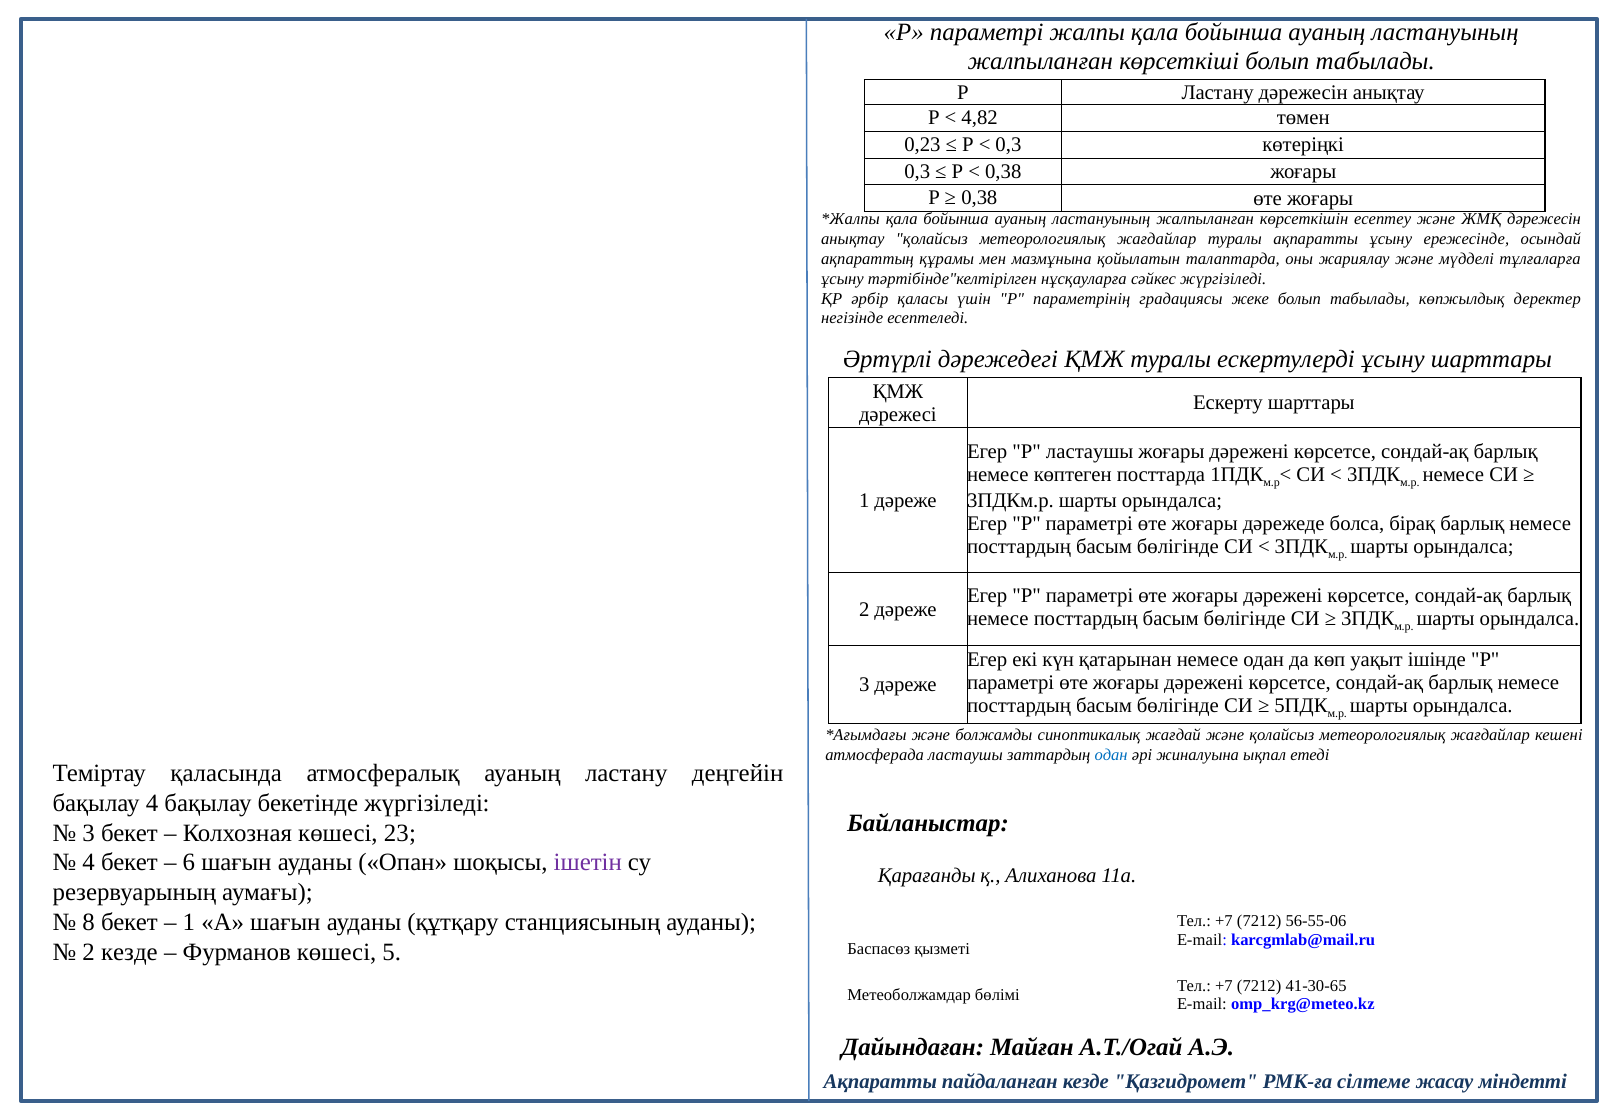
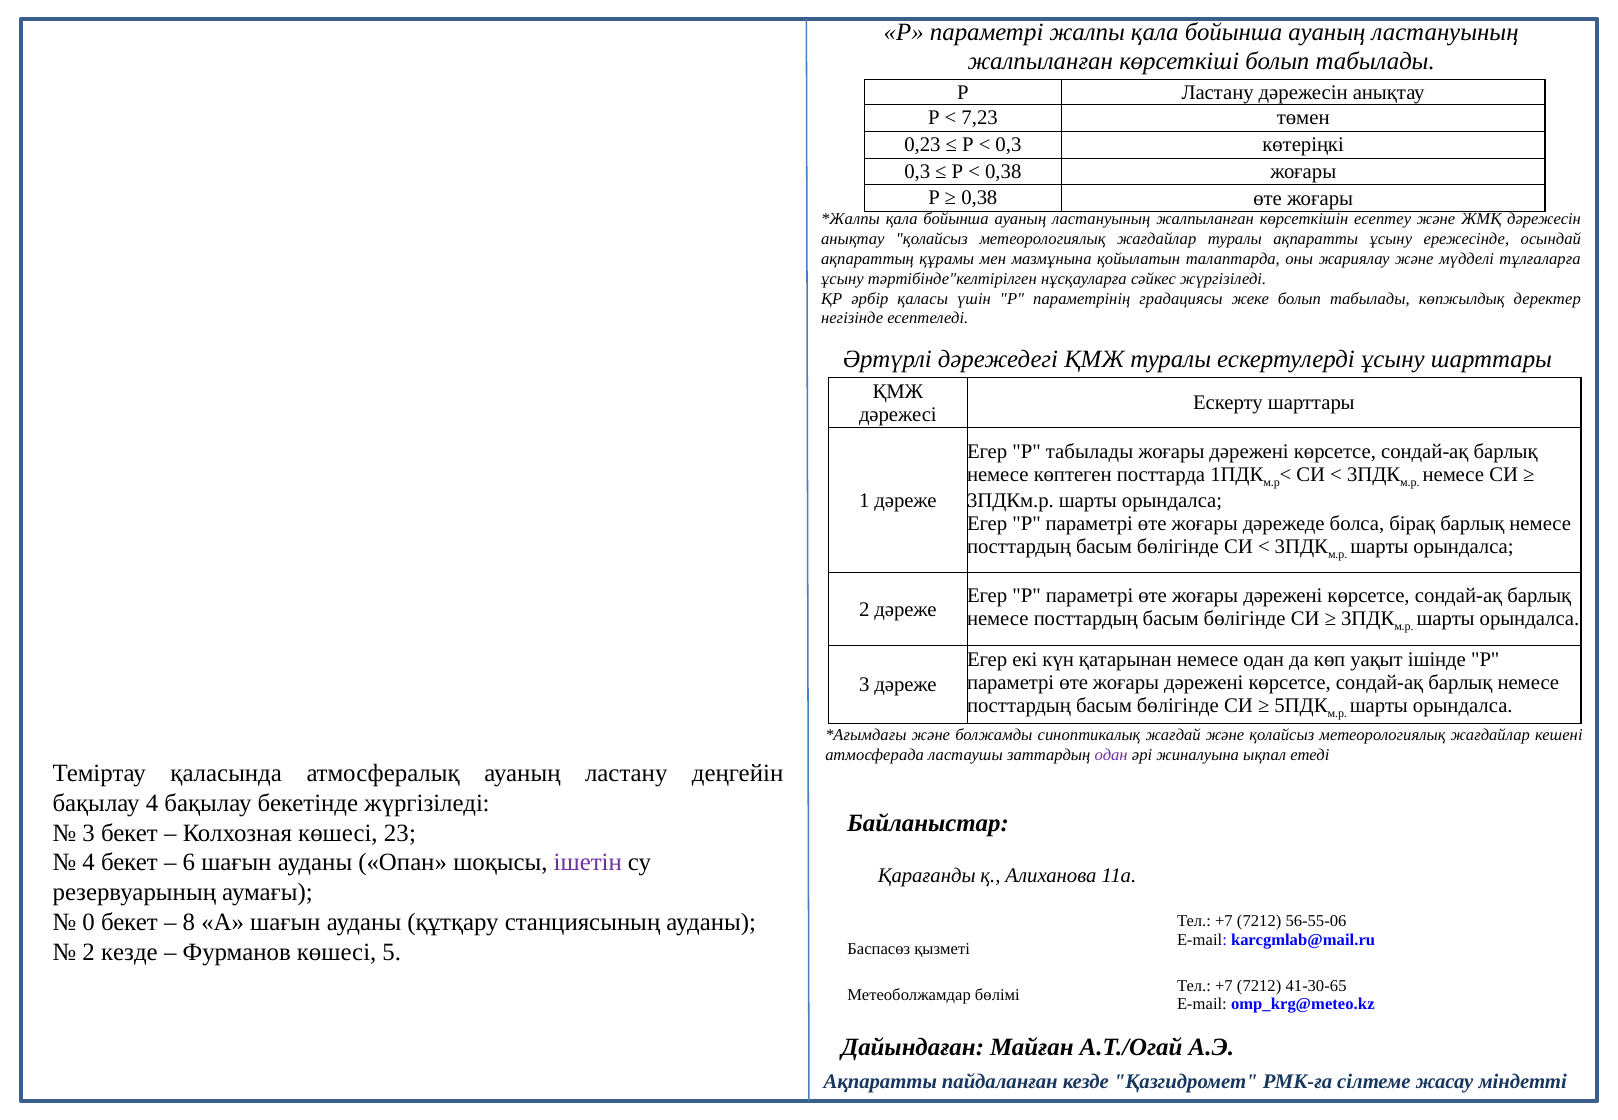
4,82: 4,82 -> 7,23 (980, 118)
Р ластаушы: ластаушы -> табылады (1090, 451)
одан colour: blue -> purple (1111, 755)
8: 8 -> 0 (89, 923)
1: 1 -> 8 (189, 923)
